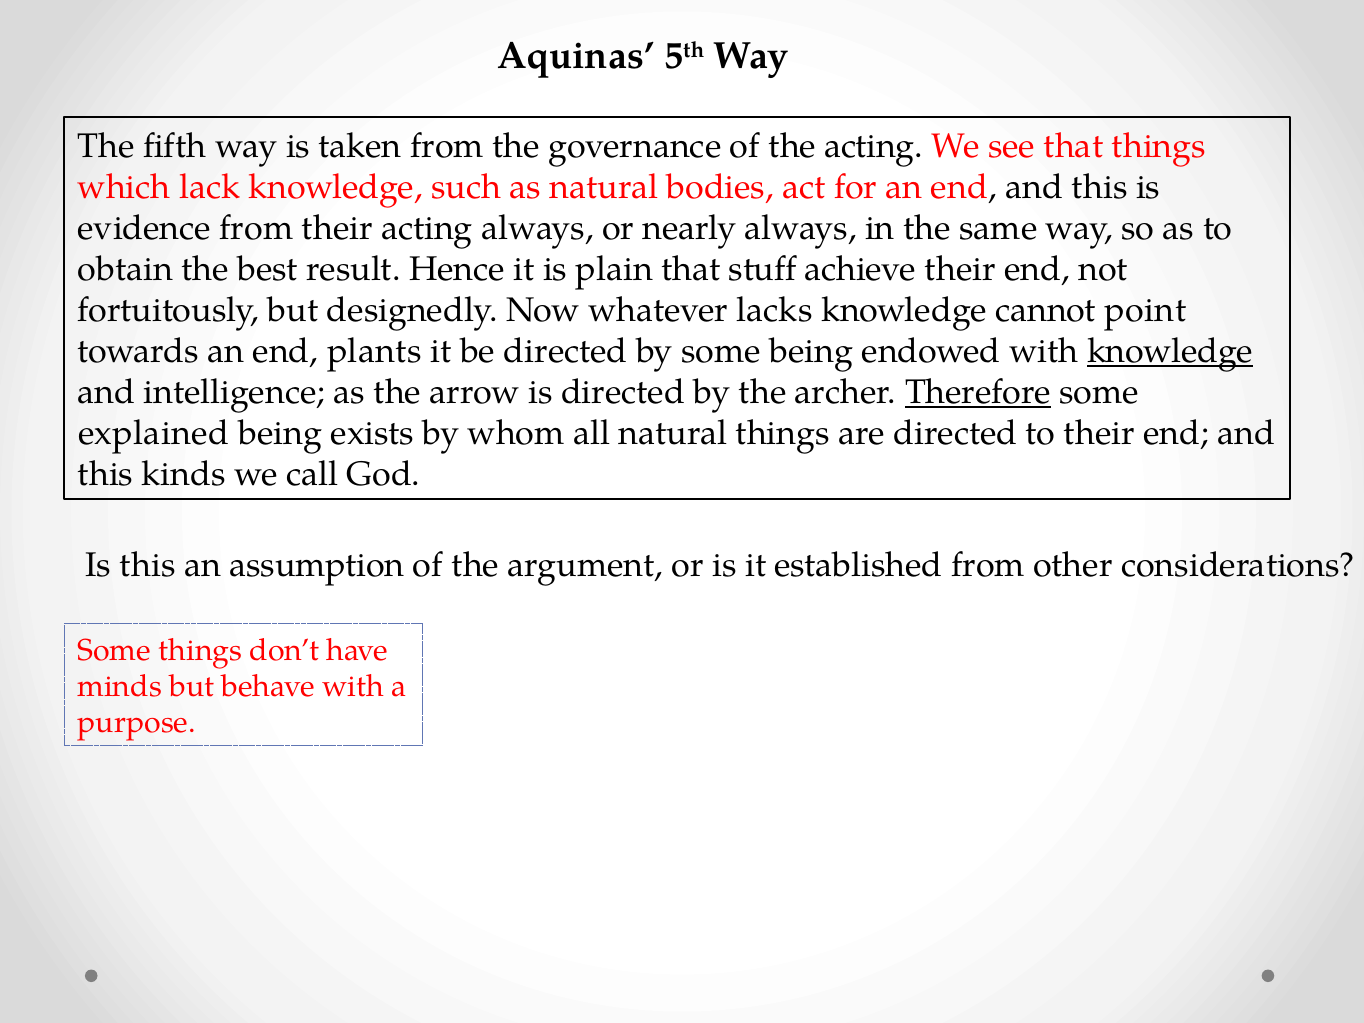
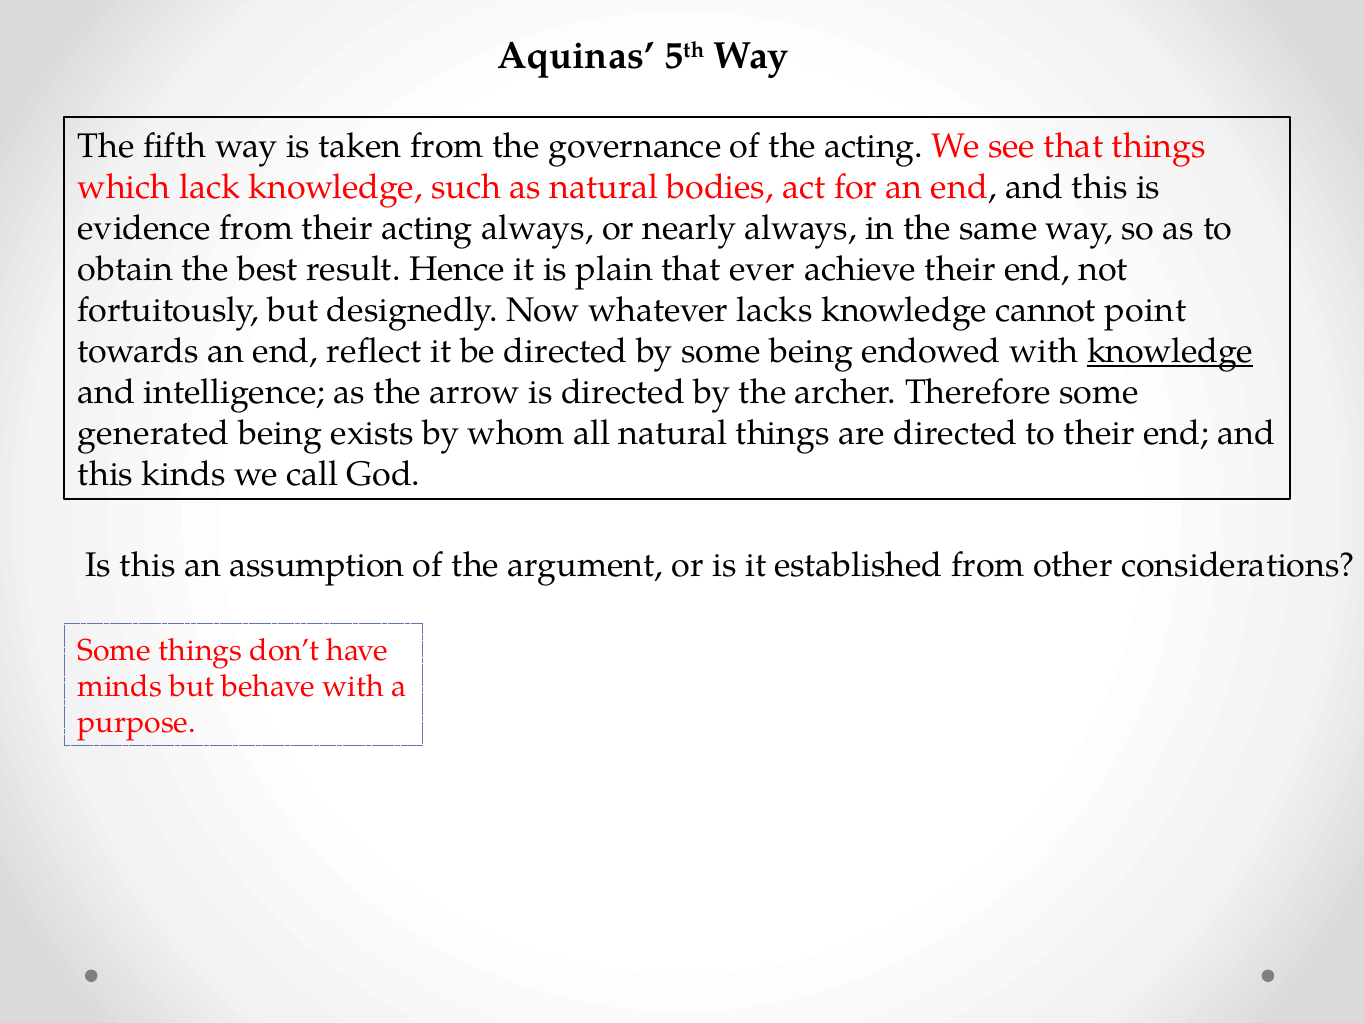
stuff: stuff -> ever (762, 269)
plants: plants -> reflect (374, 351)
Therefore underline: present -> none (978, 392)
explained: explained -> generated (154, 433)
